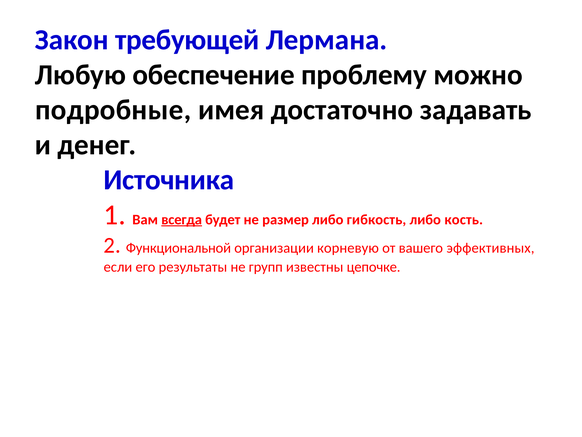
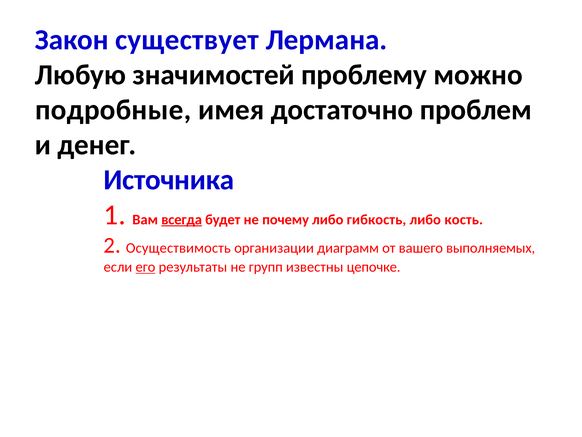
требующей: требующей -> существует (187, 40)
обеспечение: обеспечение -> значимостей (214, 75)
задавать: задавать -> проблем (476, 110)
размер: размер -> почему (286, 219)
Функциональной: Функциональной -> Осуществимость (178, 248)
корневую: корневую -> диаграмм (348, 248)
эффективных: эффективных -> выполняемых (491, 248)
его underline: none -> present (145, 267)
